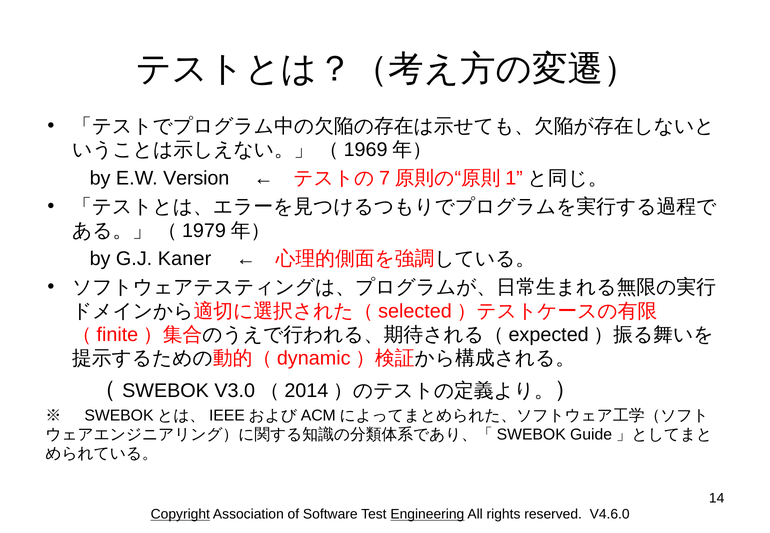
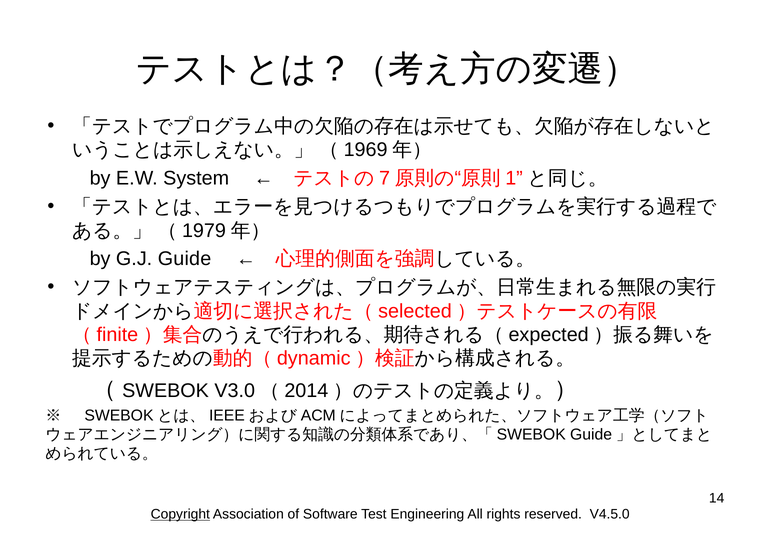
Version: Version -> System (196, 178)
Kaner: Kaner -> Guide (185, 259)
Engineering underline: present -> none (427, 514)
V4.6.0: V4.6.0 -> V4.5.0 (610, 514)
